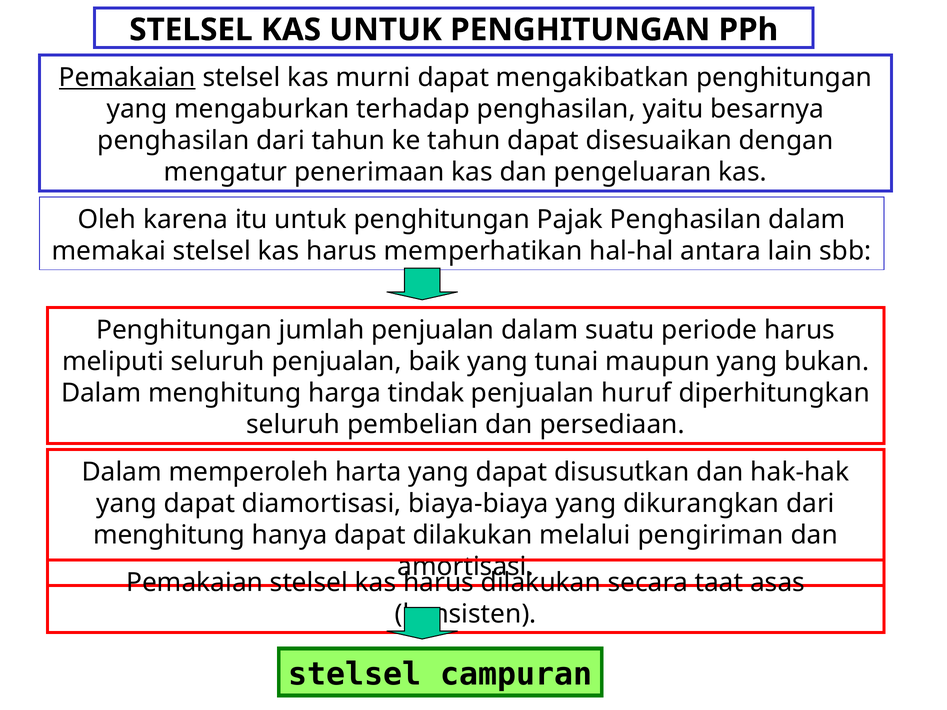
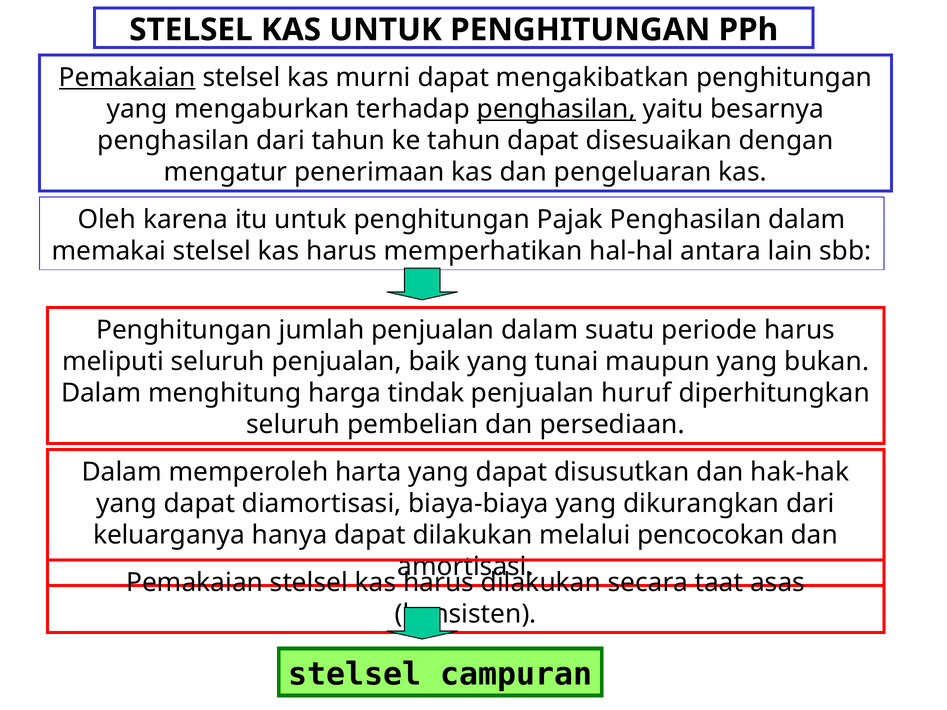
penghasilan underline: none -> present (556, 109)
menghitung: menghitung -> keluarganya (169, 535)
pengiriman: pengiriman -> pencocokan (711, 535)
